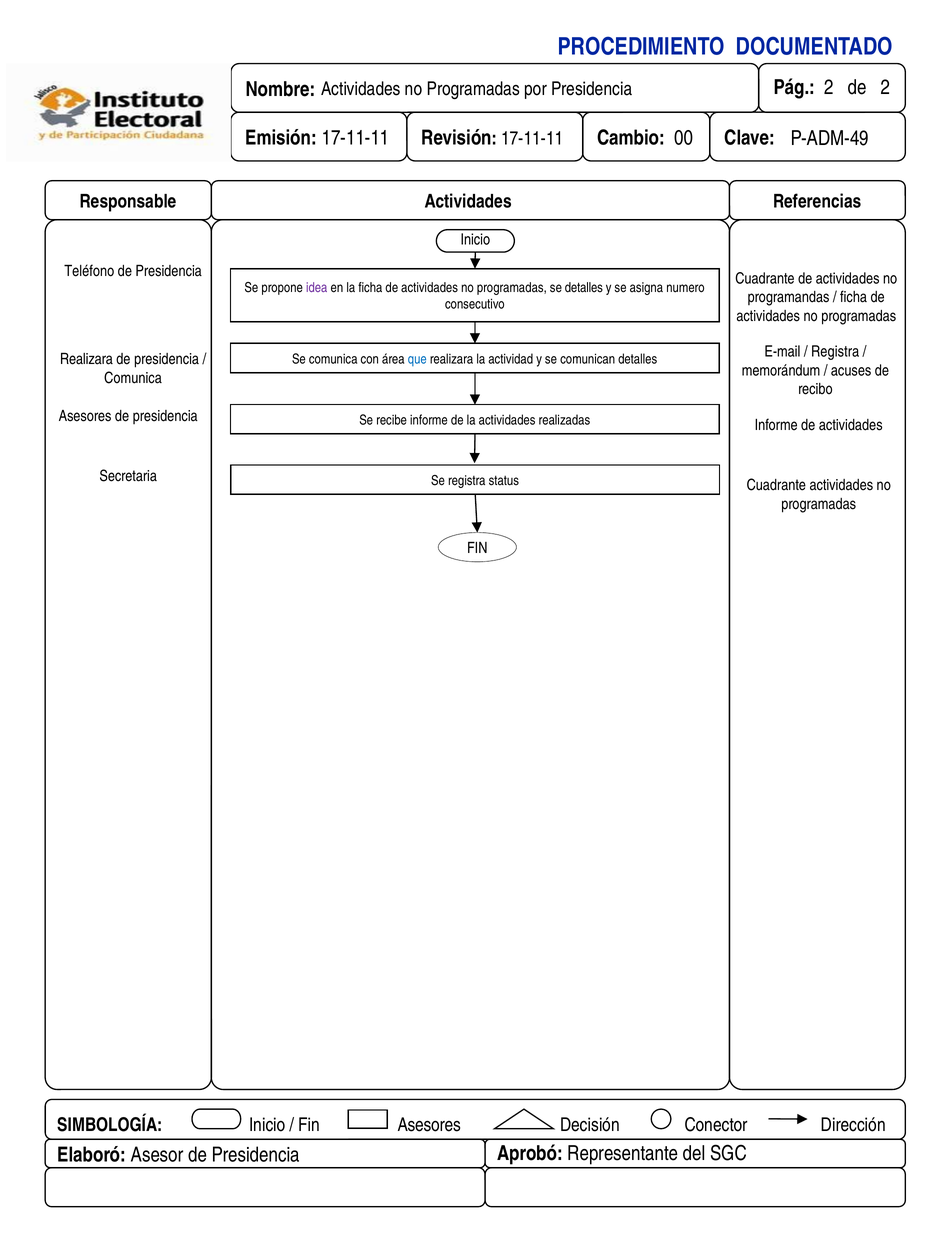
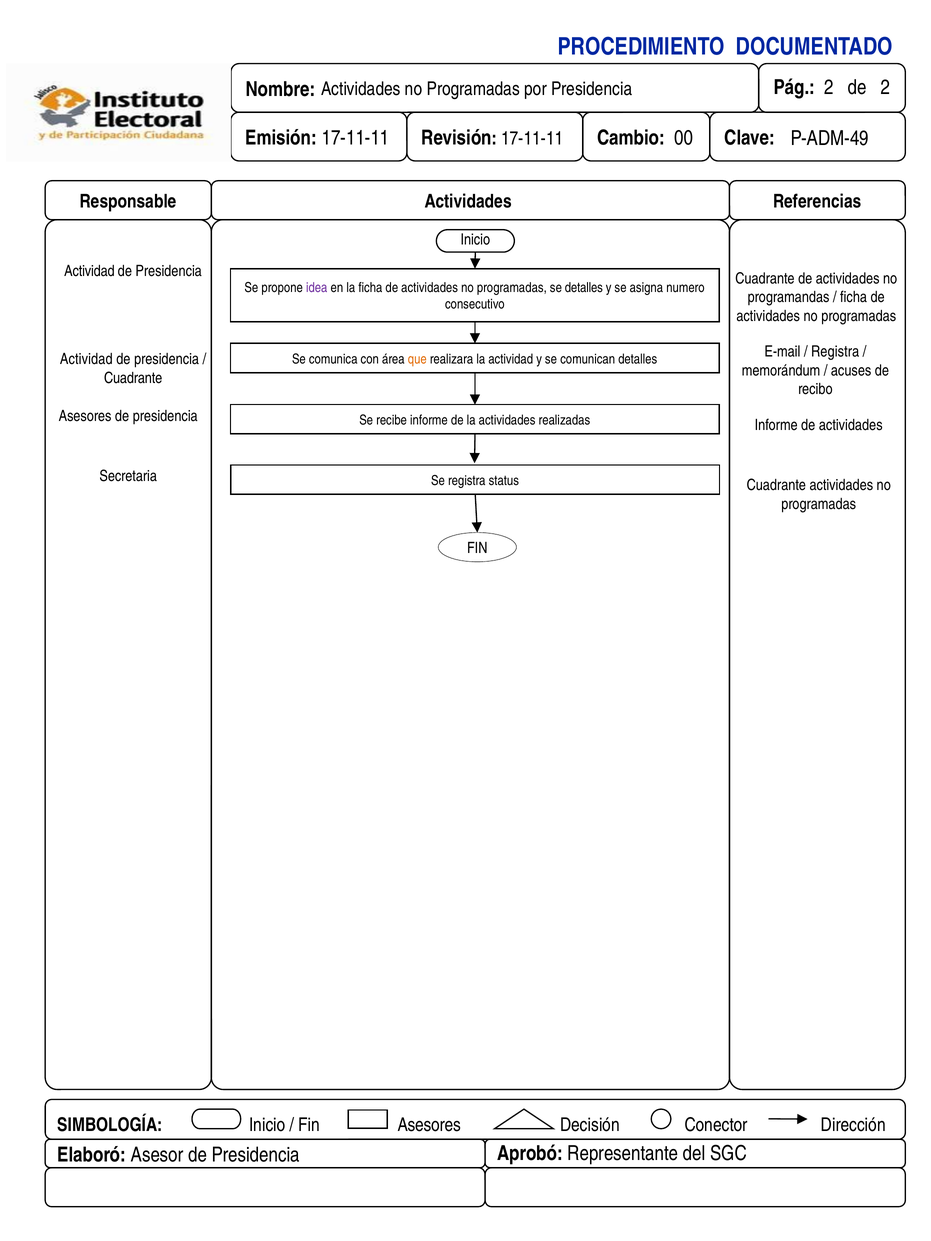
Teléfono: Teléfono -> Actividad (89, 271)
Realizara: Realizara -> Actividad (86, 359)
que colour: blue -> orange (417, 359)
Comunica: Comunica -> Cuadrante (133, 378)
